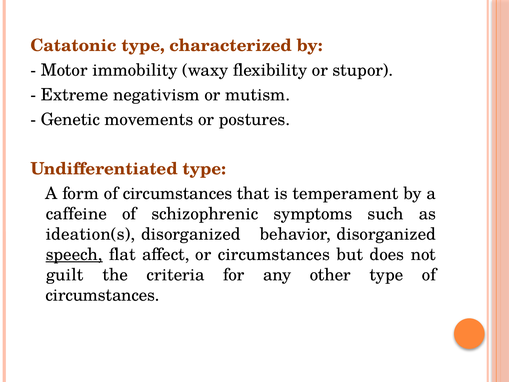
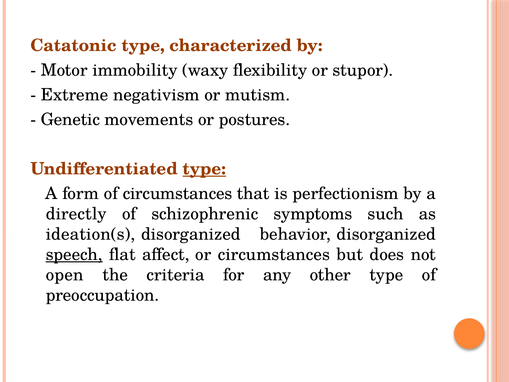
type underline: none -> present (204, 169)
temperament: temperament -> perfectionism (346, 193)
caffeine: caffeine -> directly (76, 214)
guilt: guilt -> open (65, 275)
circumstances: circumstances -> preoccupation (102, 295)
